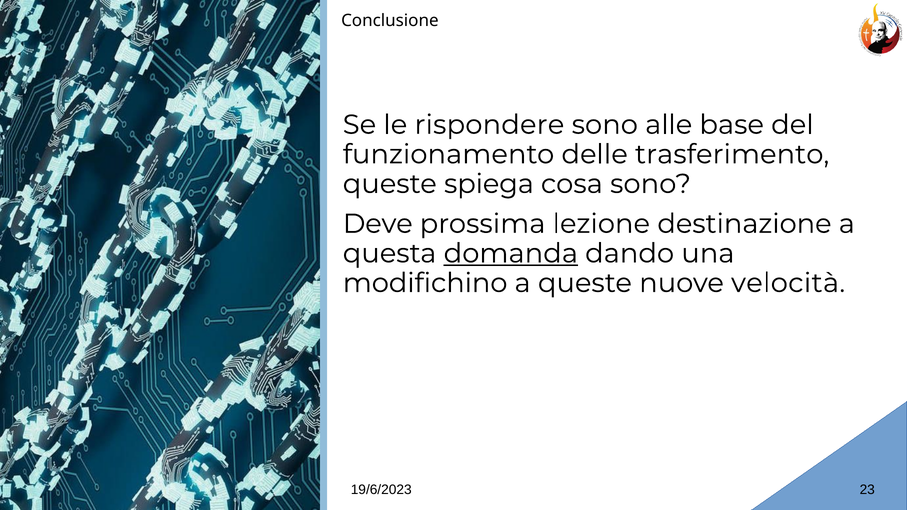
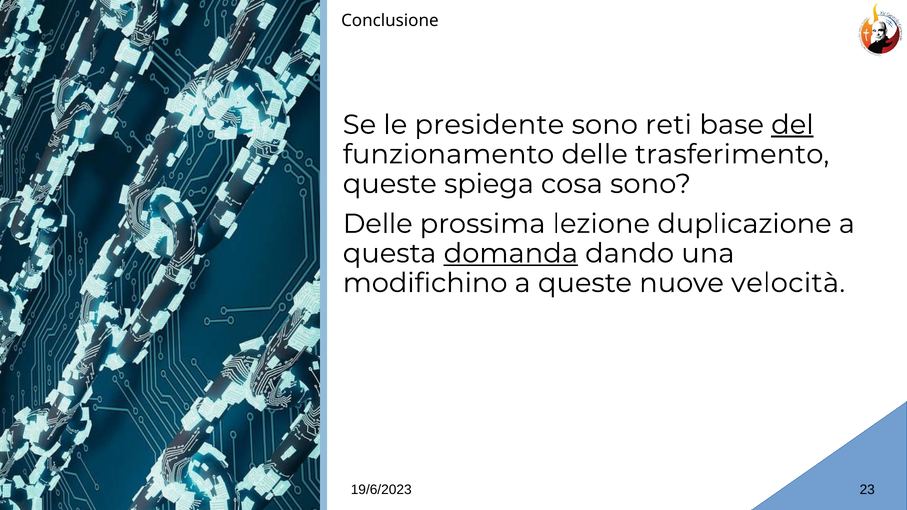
rispondere: rispondere -> presidente (489, 125)
alle: alle -> reti (669, 125)
del underline: none -> present (792, 125)
Deve: Deve -> Delle (378, 224)
destinazione: destinazione -> duplicazione (744, 224)
